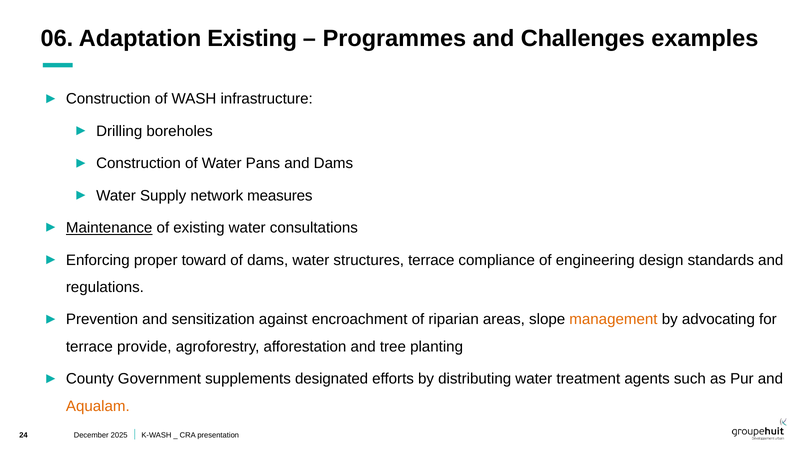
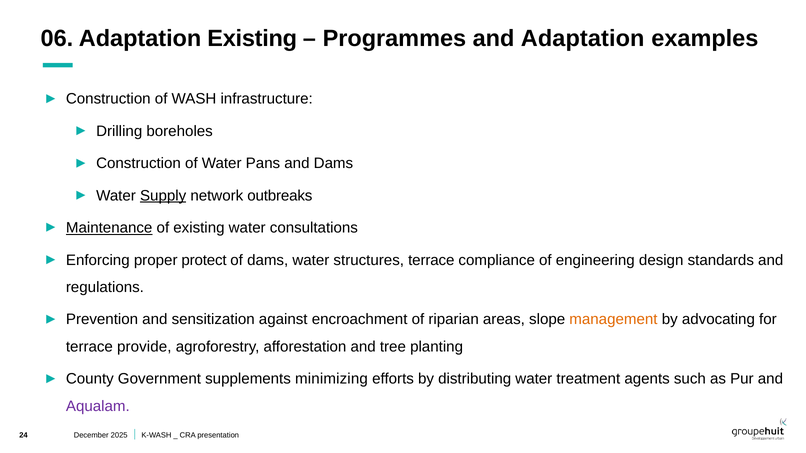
and Challenges: Challenges -> Adaptation (583, 38)
Supply underline: none -> present (163, 196)
measures: measures -> outbreaks (280, 196)
toward: toward -> protect (204, 260)
designated: designated -> minimizing (331, 379)
Aqualam colour: orange -> purple (98, 406)
